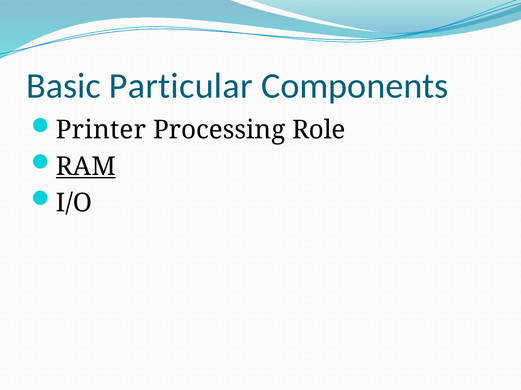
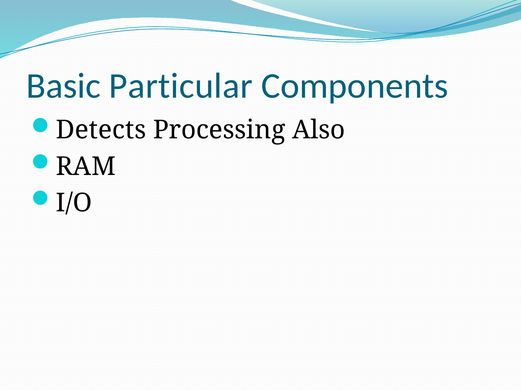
Printer: Printer -> Detects (101, 130)
Role: Role -> Also (319, 130)
RAM underline: present -> none (86, 167)
